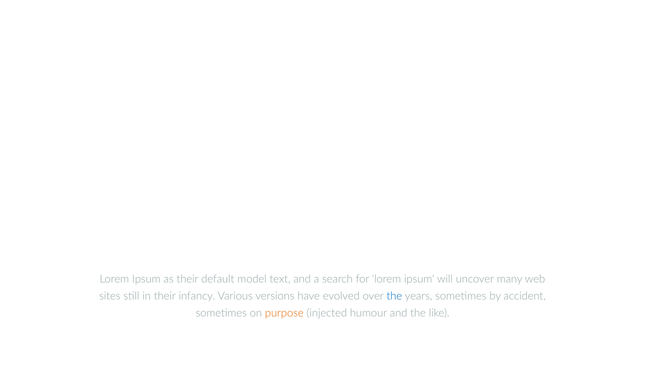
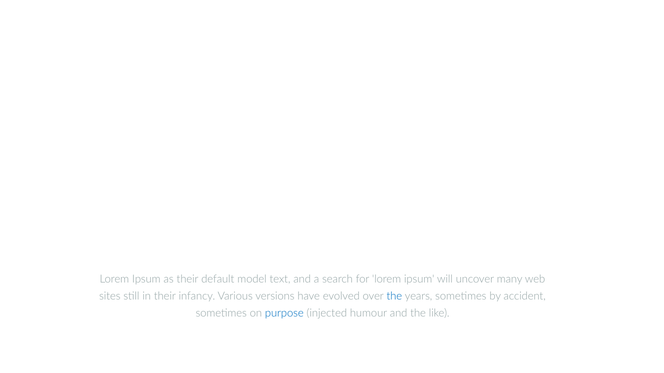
purpose colour: orange -> blue (284, 313)
